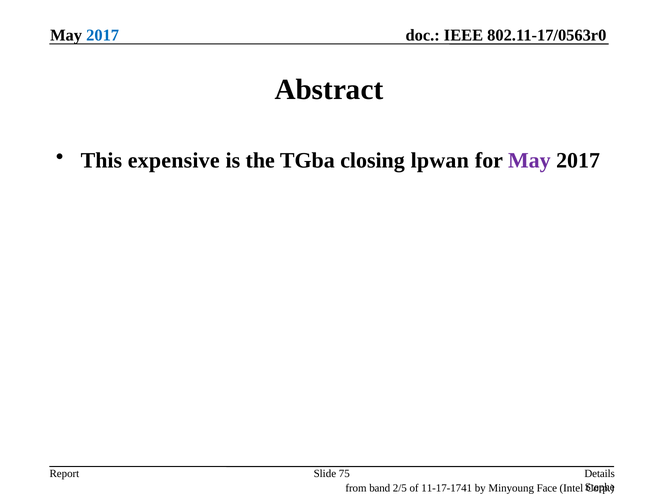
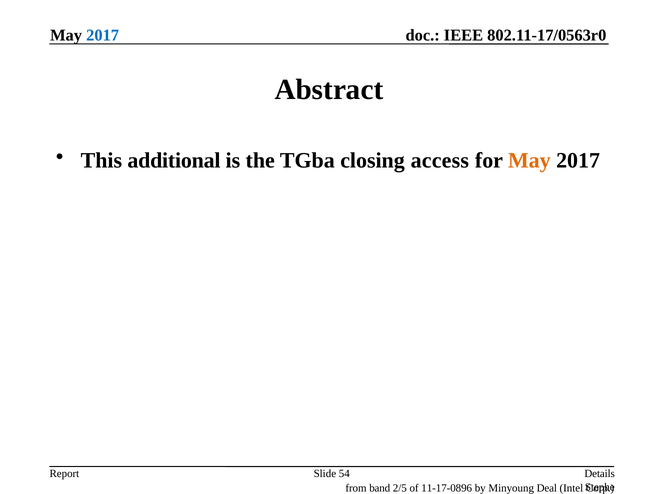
expensive: expensive -> additional (174, 161)
lpwan: lpwan -> access (440, 161)
May colour: purple -> orange (529, 161)
75: 75 -> 54 (344, 473)
11-17-1741: 11-17-1741 -> 11-17-0896 (447, 488)
Face: Face -> Deal (547, 488)
